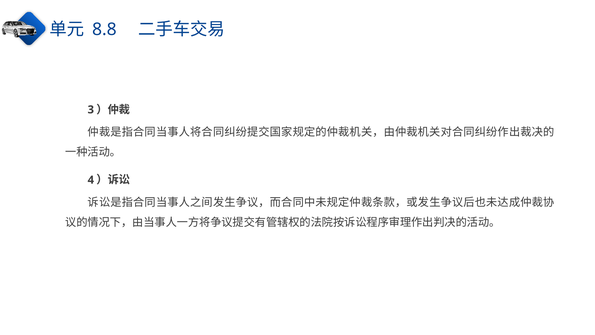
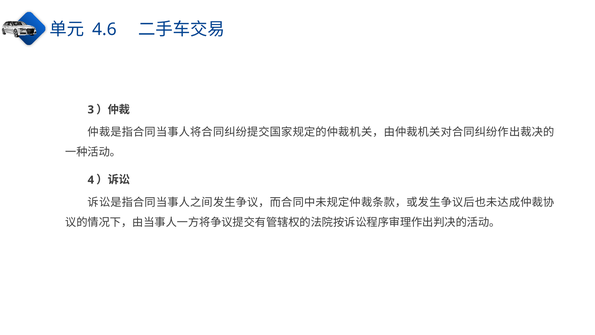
8.8: 8.8 -> 4.6 (104, 30)
